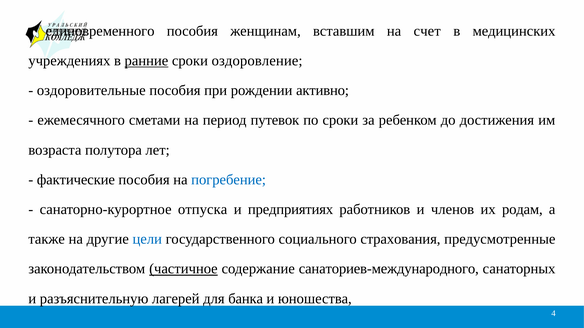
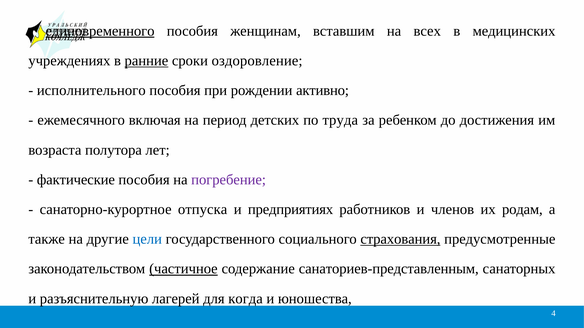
единовременного underline: none -> present (100, 31)
счет: счет -> всех (427, 31)
оздоровительные: оздоровительные -> исполнительного (91, 91)
сметами: сметами -> включая (155, 120)
путевок: путевок -> детских (275, 120)
по сроки: сроки -> труда (340, 120)
погребение colour: blue -> purple (229, 180)
страхования underline: none -> present (400, 239)
санаториев-международного: санаториев-международного -> санаториев-представленным (389, 269)
банка: банка -> когда (246, 299)
